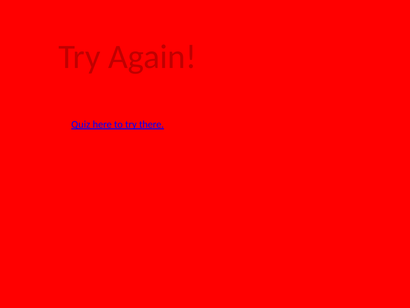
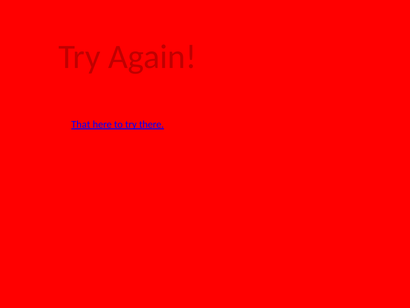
Quiz: Quiz -> That (81, 124)
